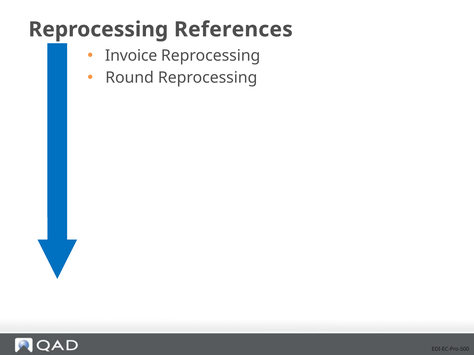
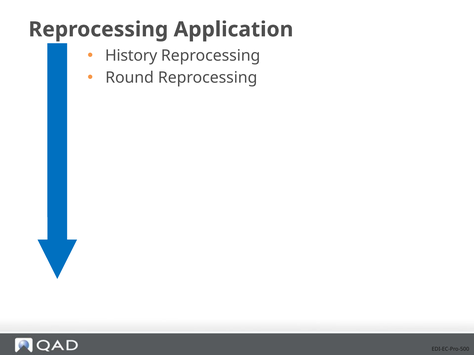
References: References -> Application (234, 30)
Invoice: Invoice -> History (131, 56)
